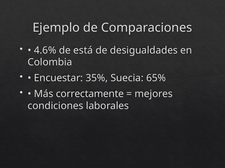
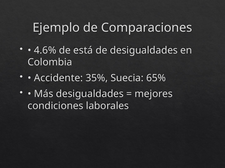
Encuestar: Encuestar -> Accidente (58, 78)
Más correctamente: correctamente -> desigualdades (90, 94)
